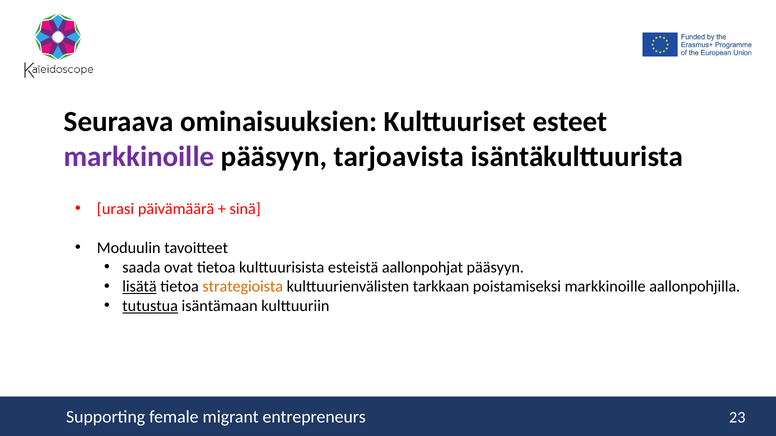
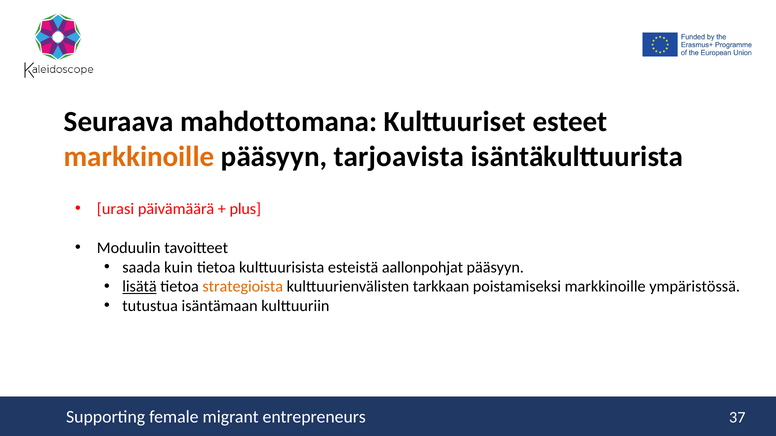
ominaisuuksien: ominaisuuksien -> mahdottomana (279, 122)
markkinoille colour: purple -> orange (139, 157)
sinä: sinä -> plus (245, 209)
ovat: ovat -> kuin (179, 268)
aallonpohjilla: aallonpohjilla -> ympäristössä (695, 287)
tutustua underline: present -> none (150, 306)
23: 23 -> 37 (737, 418)
